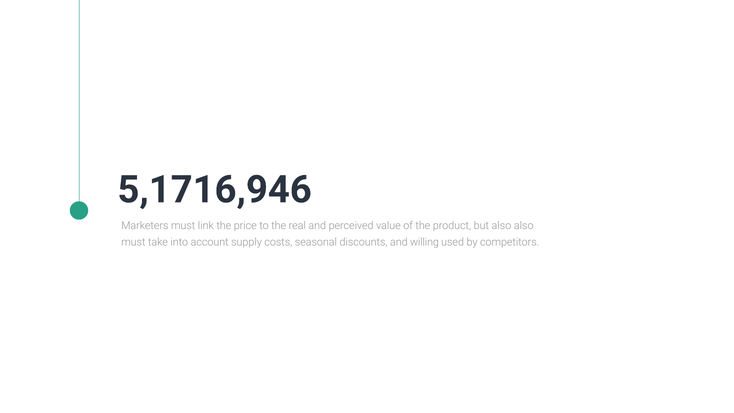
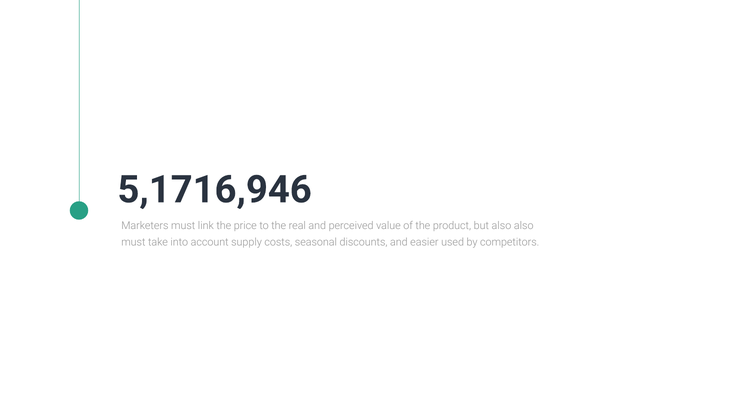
willing: willing -> easier (424, 242)
